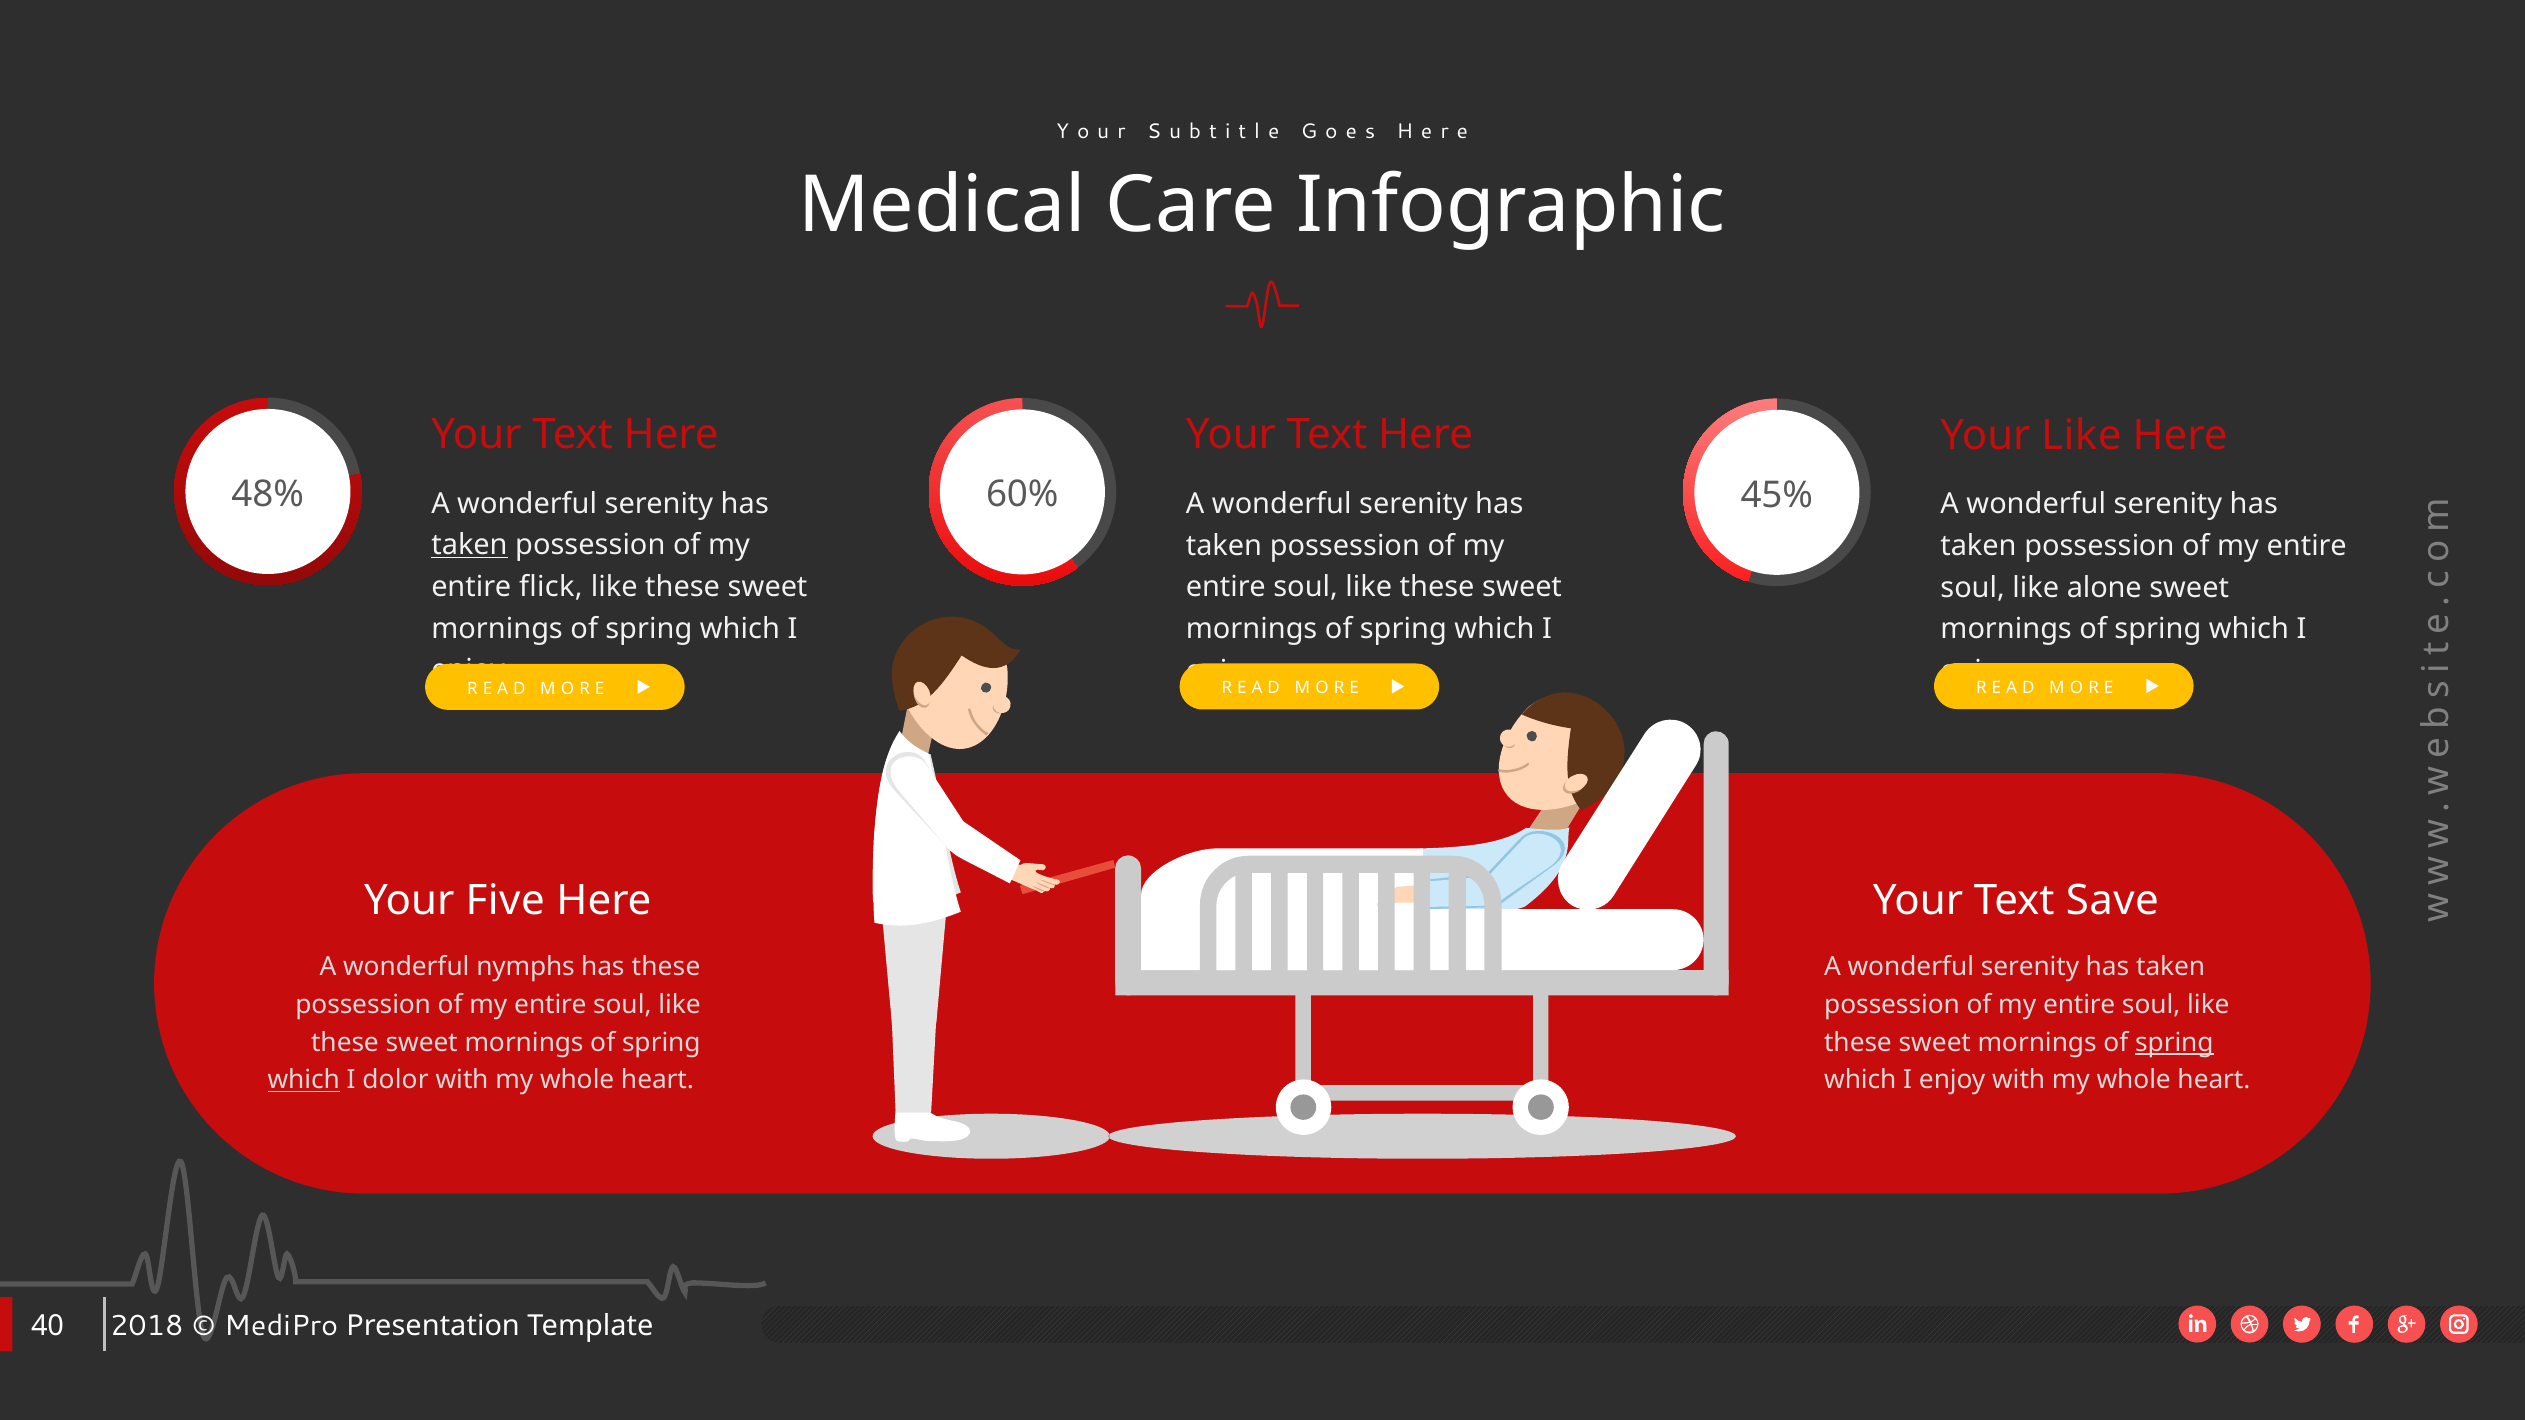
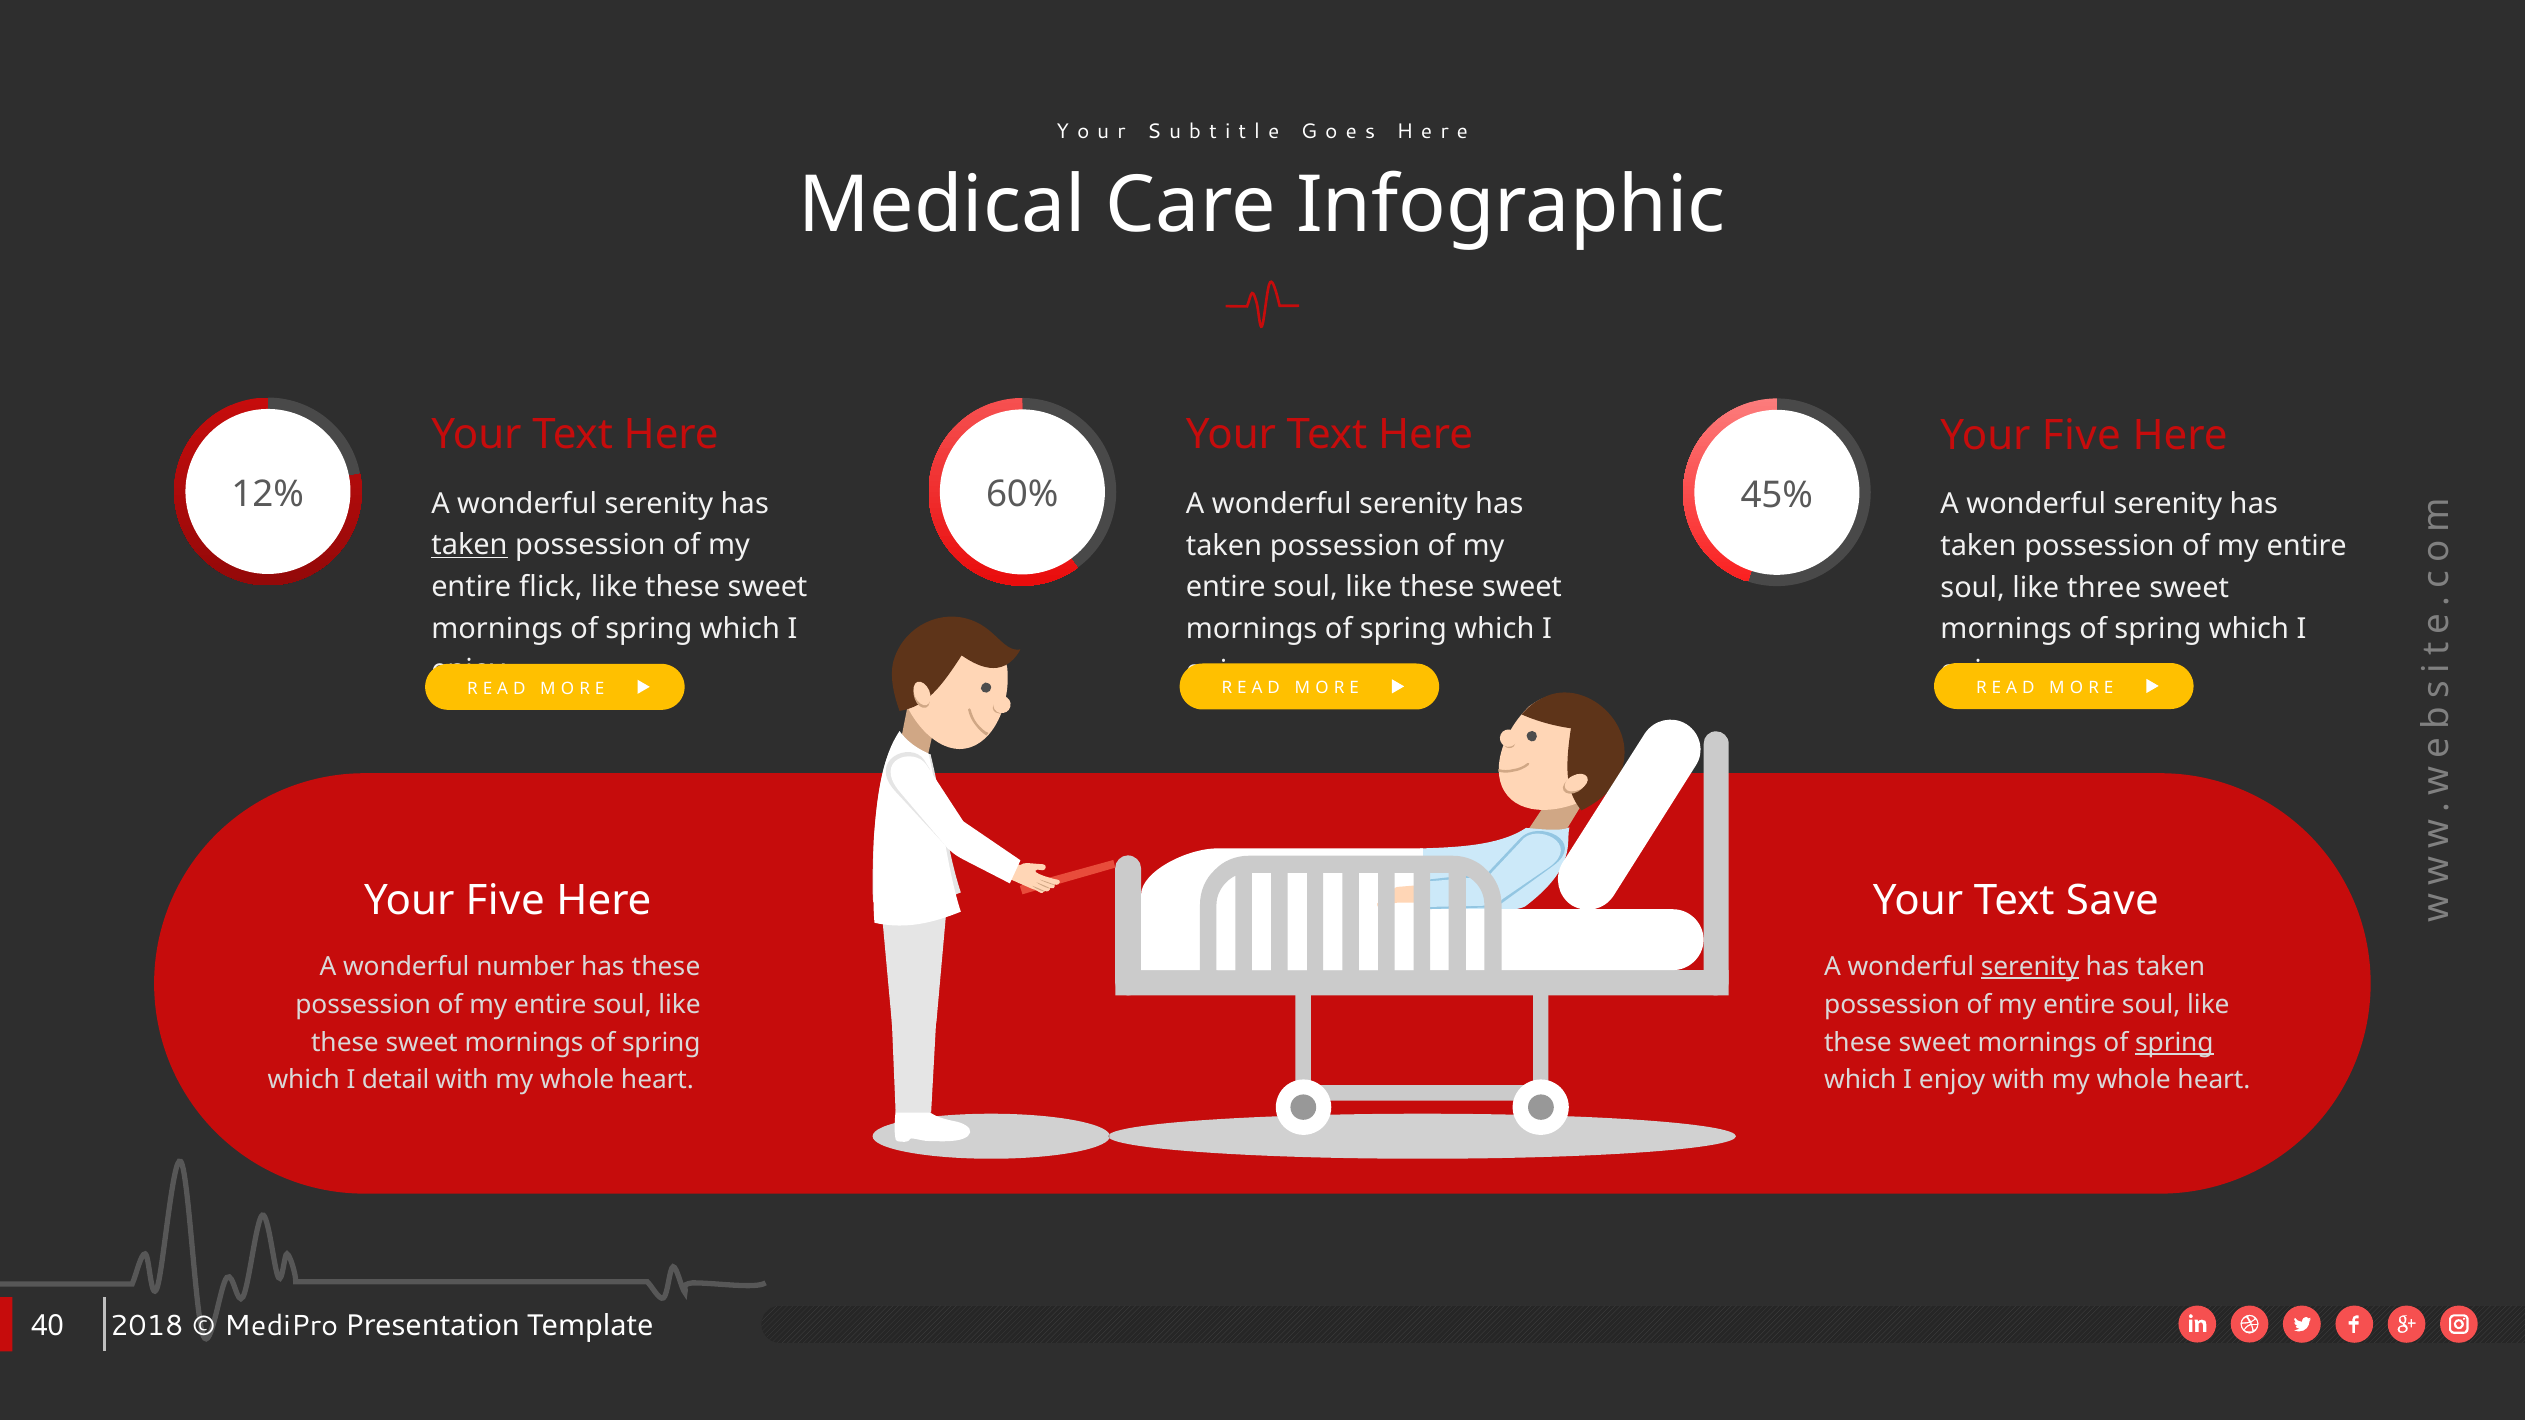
Like: Like -> Five (2081, 435)
48%: 48% -> 12% (268, 494)
alone: alone -> three (2104, 588)
nymphs: nymphs -> number (525, 967)
serenity underline: none -> present (2030, 967)
which underline: present -> none (304, 1081)
dolor: dolor -> detail (396, 1081)
